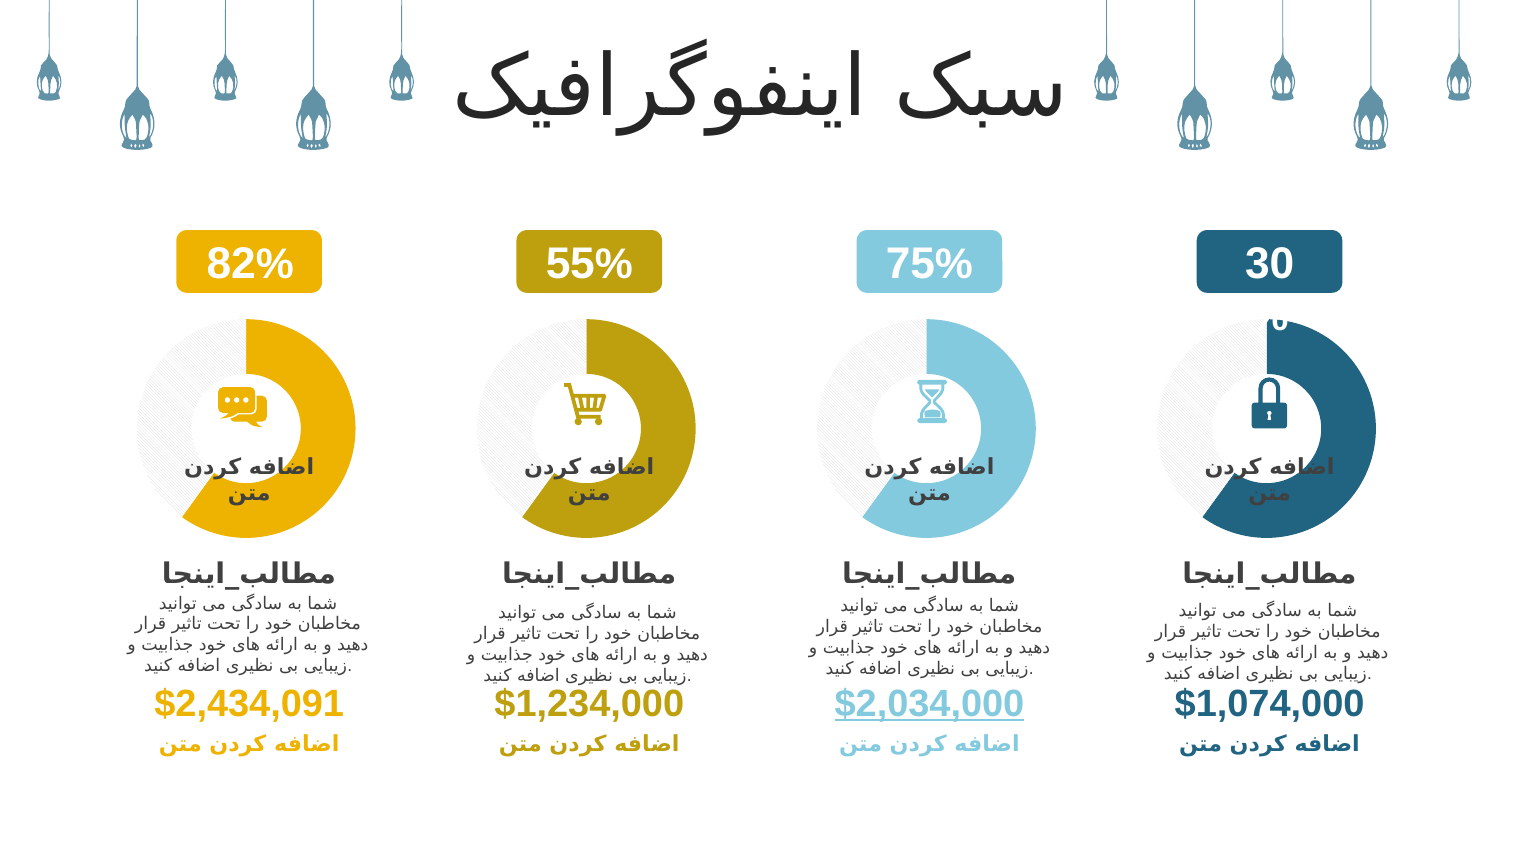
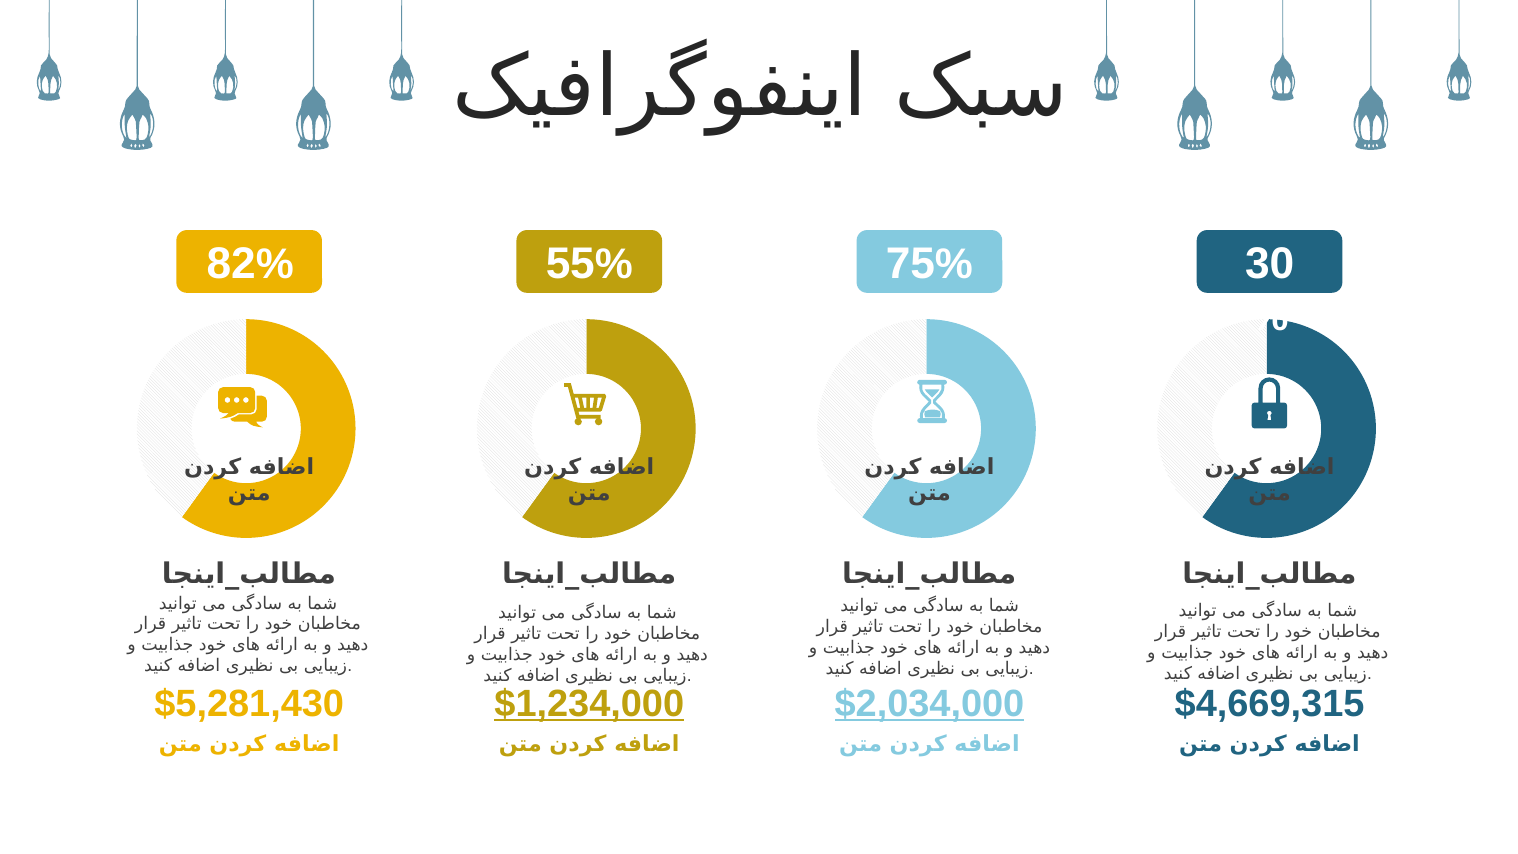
$2,434,091: $2,434,091 -> $5,281,430 (249, 704)
$1,234,000 underline: none -> present (589, 704)
$1,074,000: $1,074,000 -> $4,669,315 (1270, 704)
